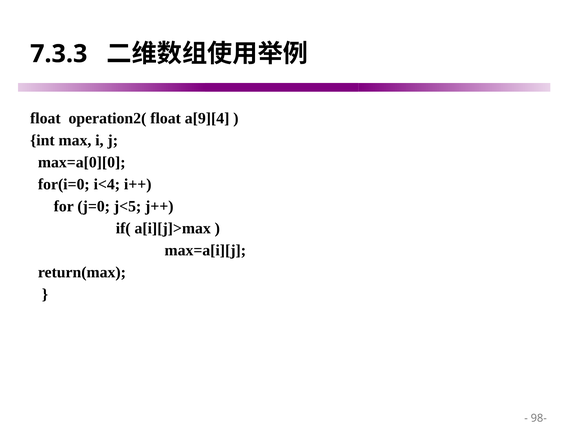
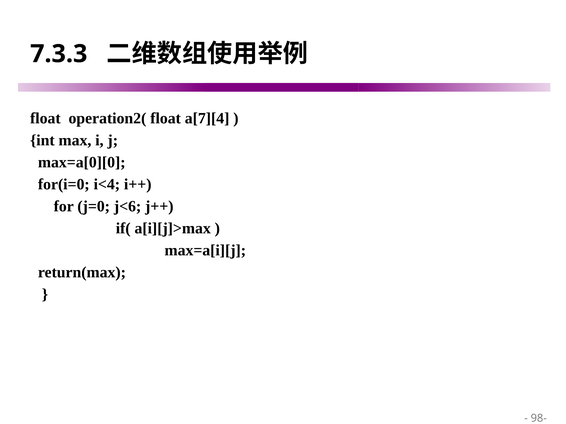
a[9][4: a[9][4 -> a[7][4 (207, 119)
j<5: j<5 -> j<6 (128, 207)
